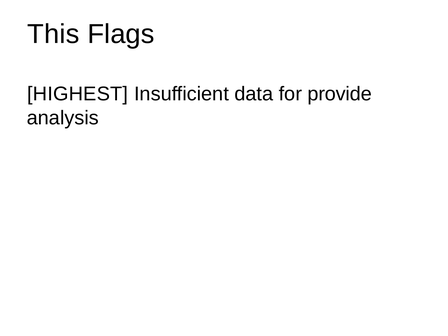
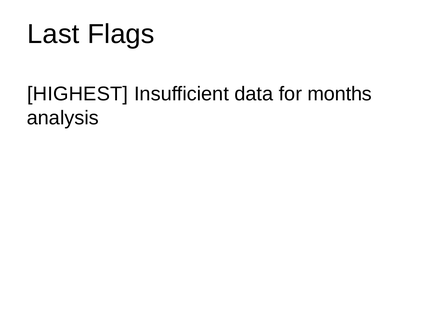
This: This -> Last (53, 34)
provide: provide -> months (340, 94)
